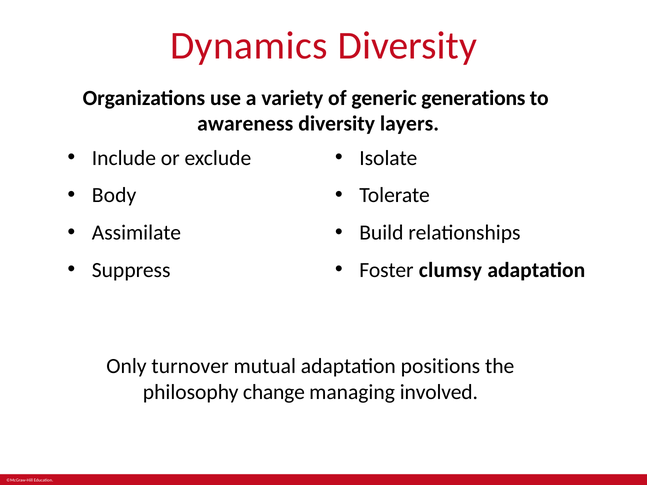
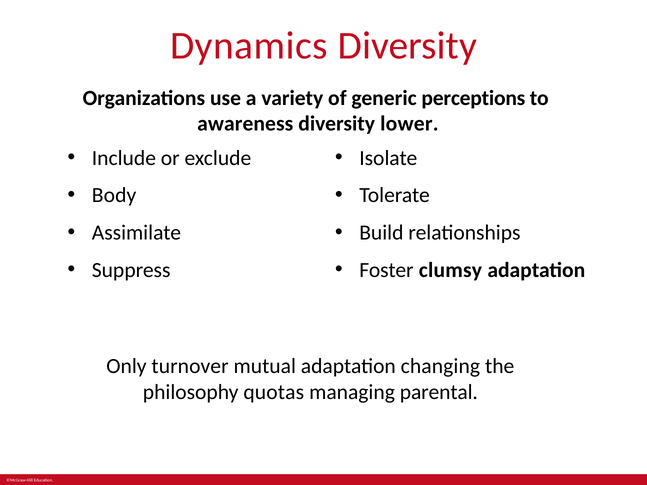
generations: generations -> perceptions (473, 98)
layers: layers -> lower (409, 124)
positions: positions -> changing (440, 366)
change: change -> quotas (274, 392)
involved: involved -> parental (439, 392)
